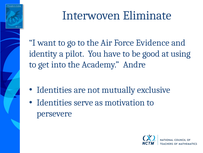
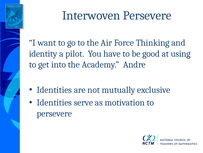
Interwoven Eliminate: Eliminate -> Persevere (147, 15)
Evidence: Evidence -> Thinking (153, 43)
